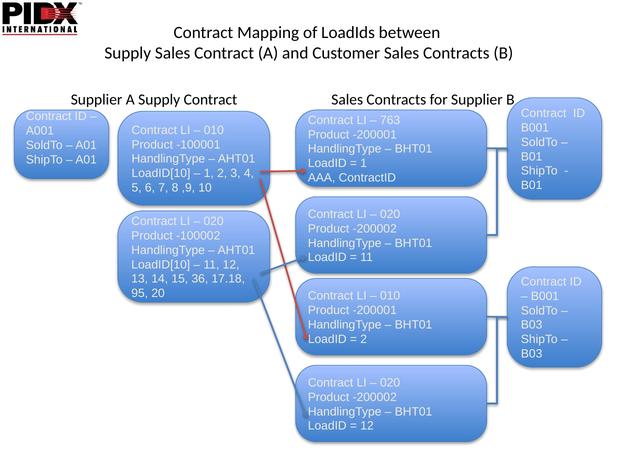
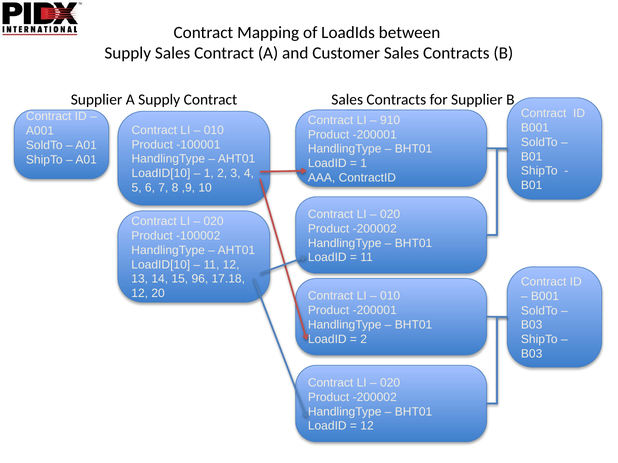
763: 763 -> 910 (390, 120)
36: 36 -> 96 (200, 279)
95: 95 -> 12 (140, 294)
